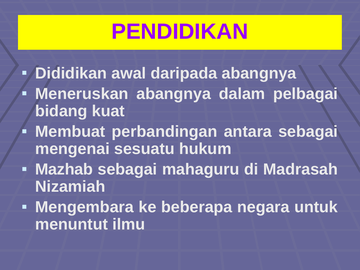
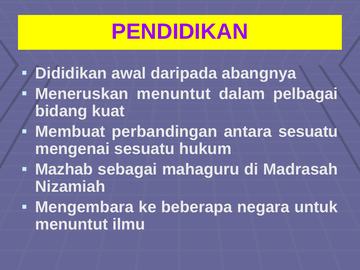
Meneruskan abangnya: abangnya -> menuntut (174, 94)
antara sebagai: sebagai -> sesuatu (308, 132)
